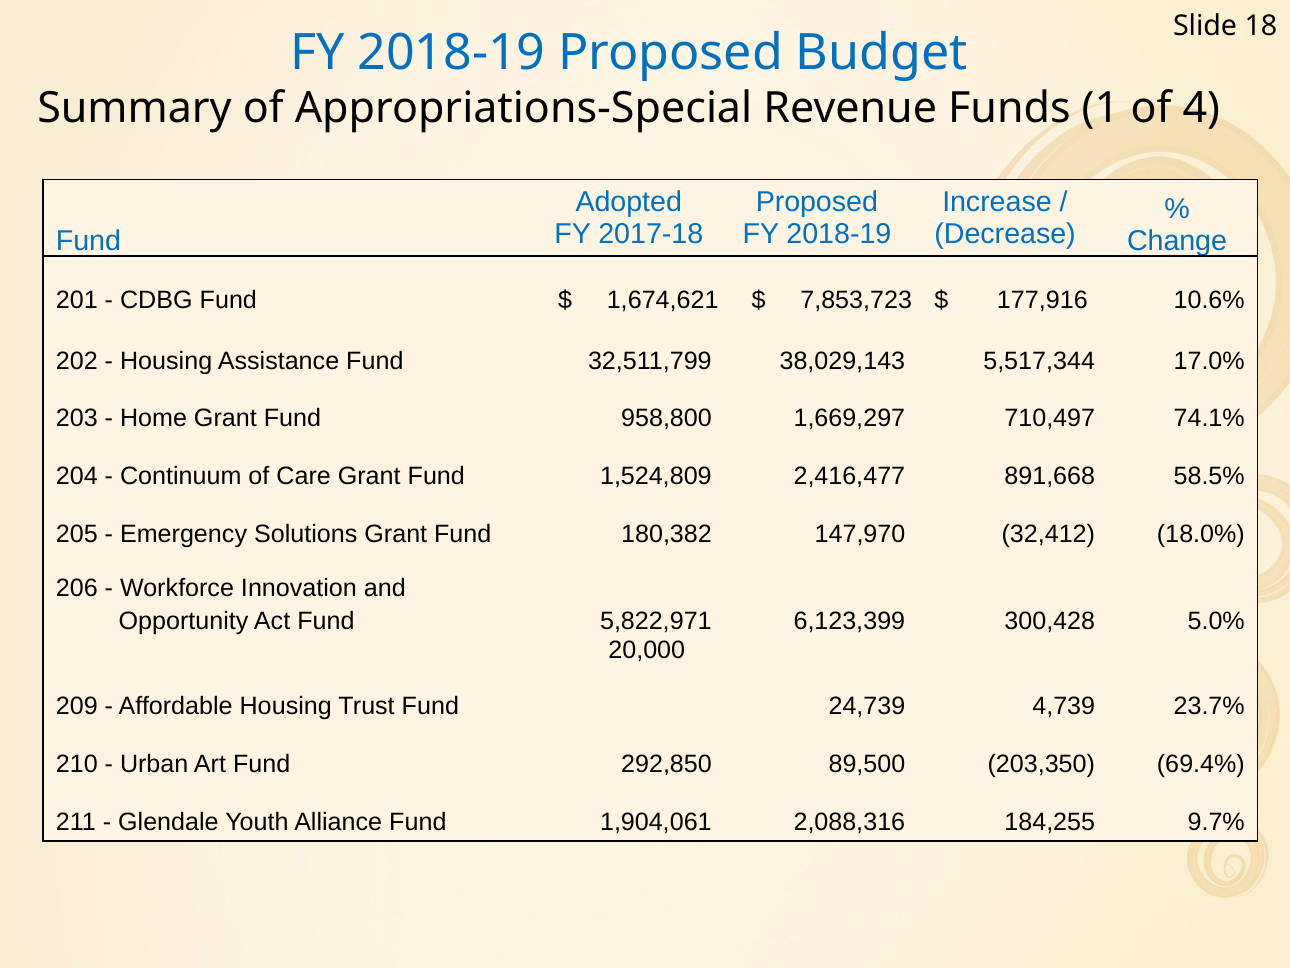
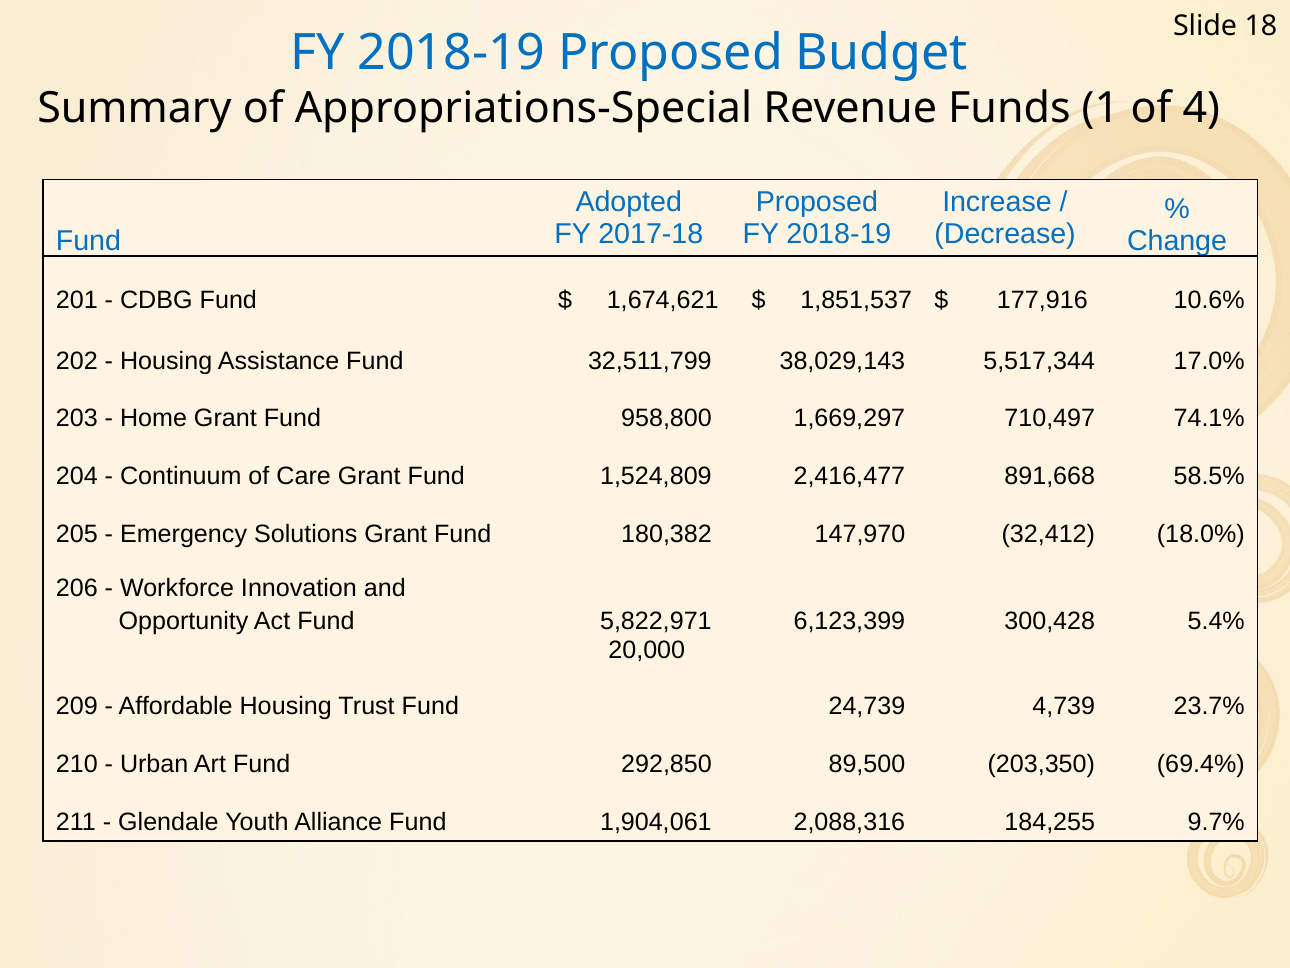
7,853,723: 7,853,723 -> 1,851,537 (856, 300)
5.0%: 5.0% -> 5.4% (1216, 621)
